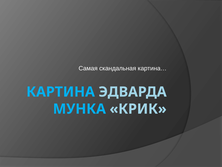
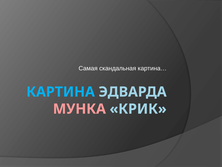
МУНКА colour: light blue -> pink (79, 109)
